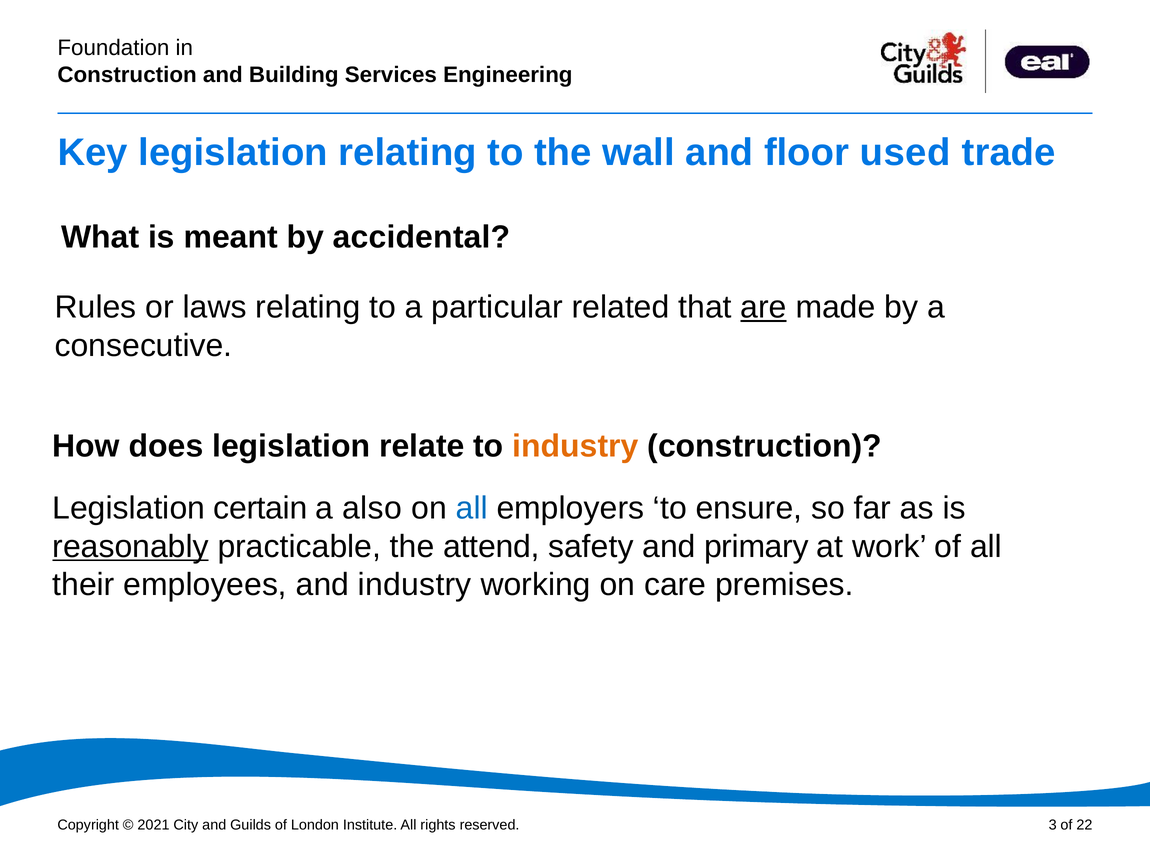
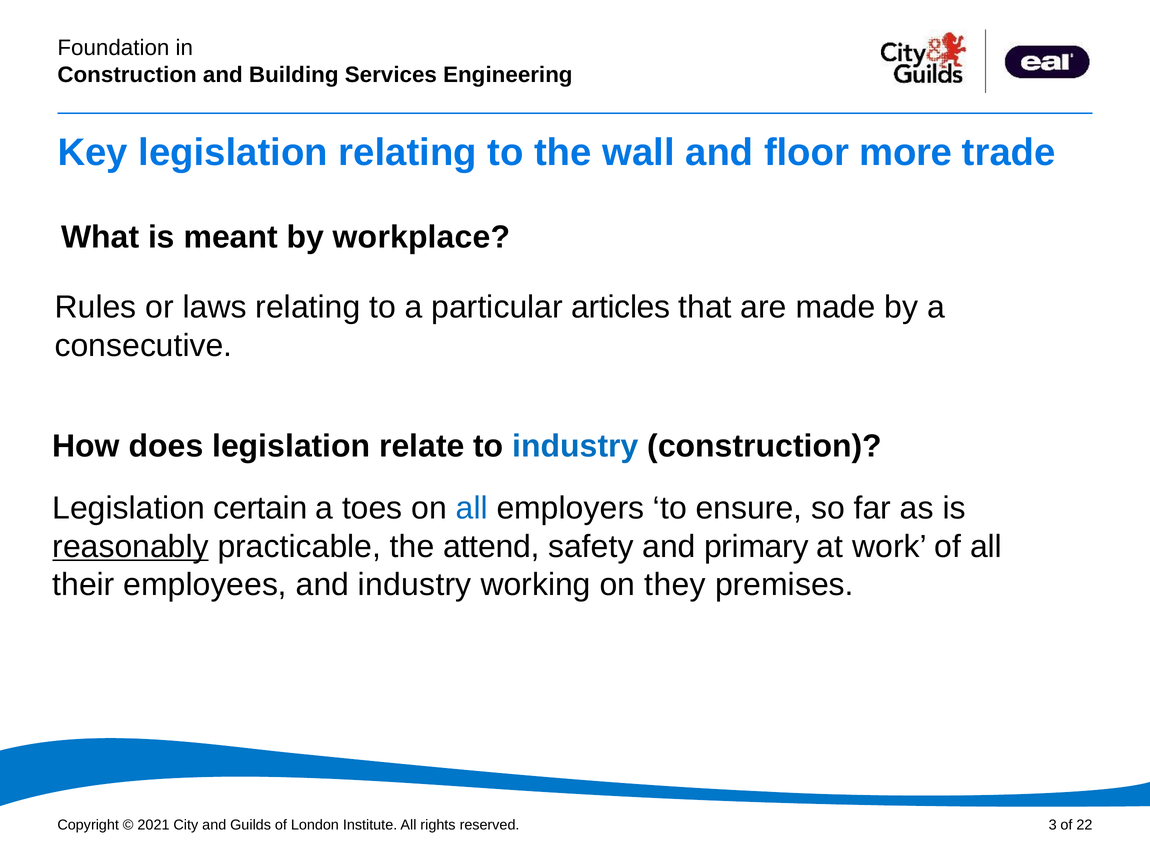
used: used -> more (906, 152)
accidental: accidental -> workplace (422, 237)
related: related -> articles (621, 307)
are underline: present -> none (764, 307)
industry colour: orange -> blue (576, 446)
also: also -> toes (372, 508)
care: care -> they (675, 585)
